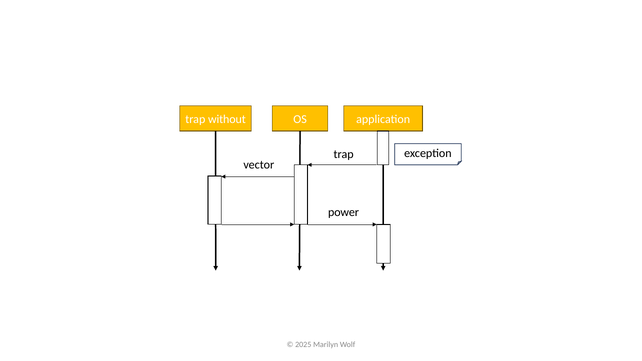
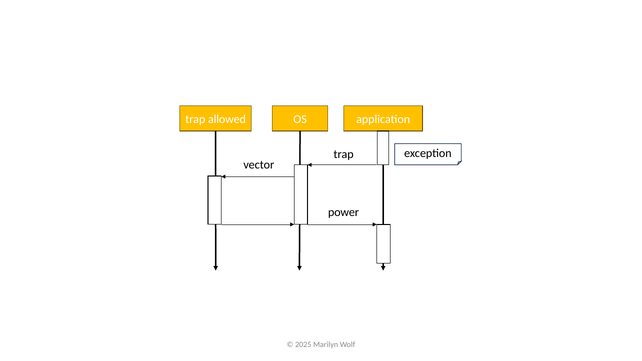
without: without -> allowed (227, 119)
